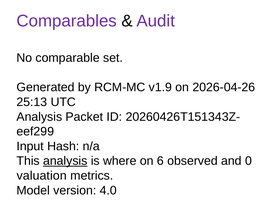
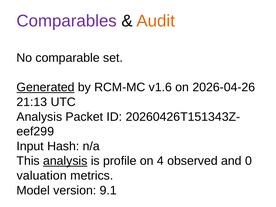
Audit colour: purple -> orange (156, 21)
Generated underline: none -> present (45, 87)
v1.9: v1.9 -> v1.6 (160, 87)
25:13: 25:13 -> 21:13 (32, 102)
where: where -> profile (120, 161)
6: 6 -> 4 (160, 161)
4.0: 4.0 -> 9.1 (108, 190)
